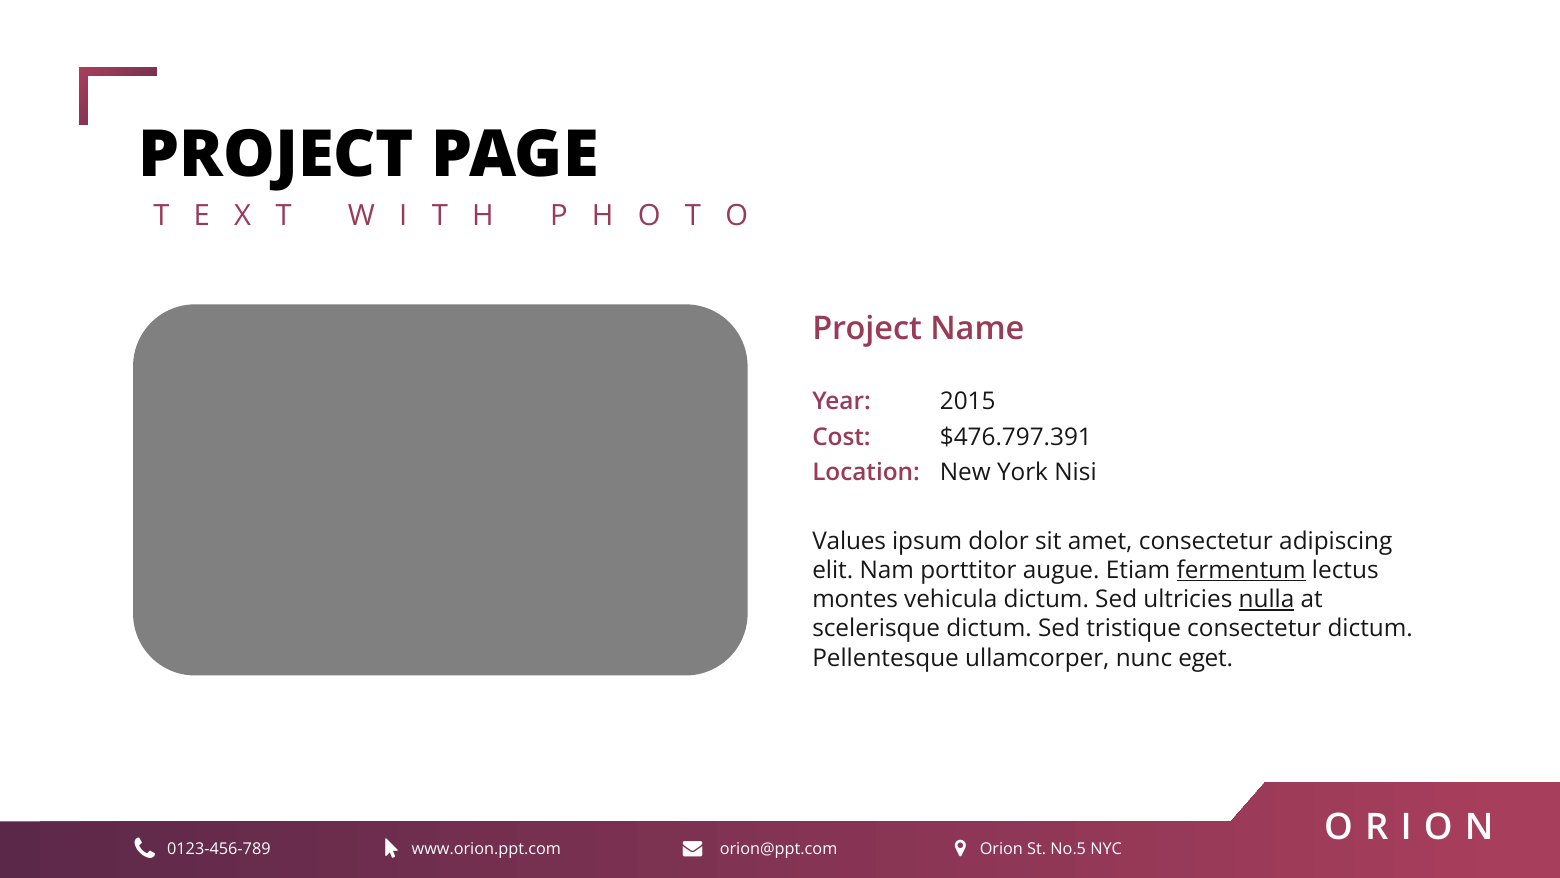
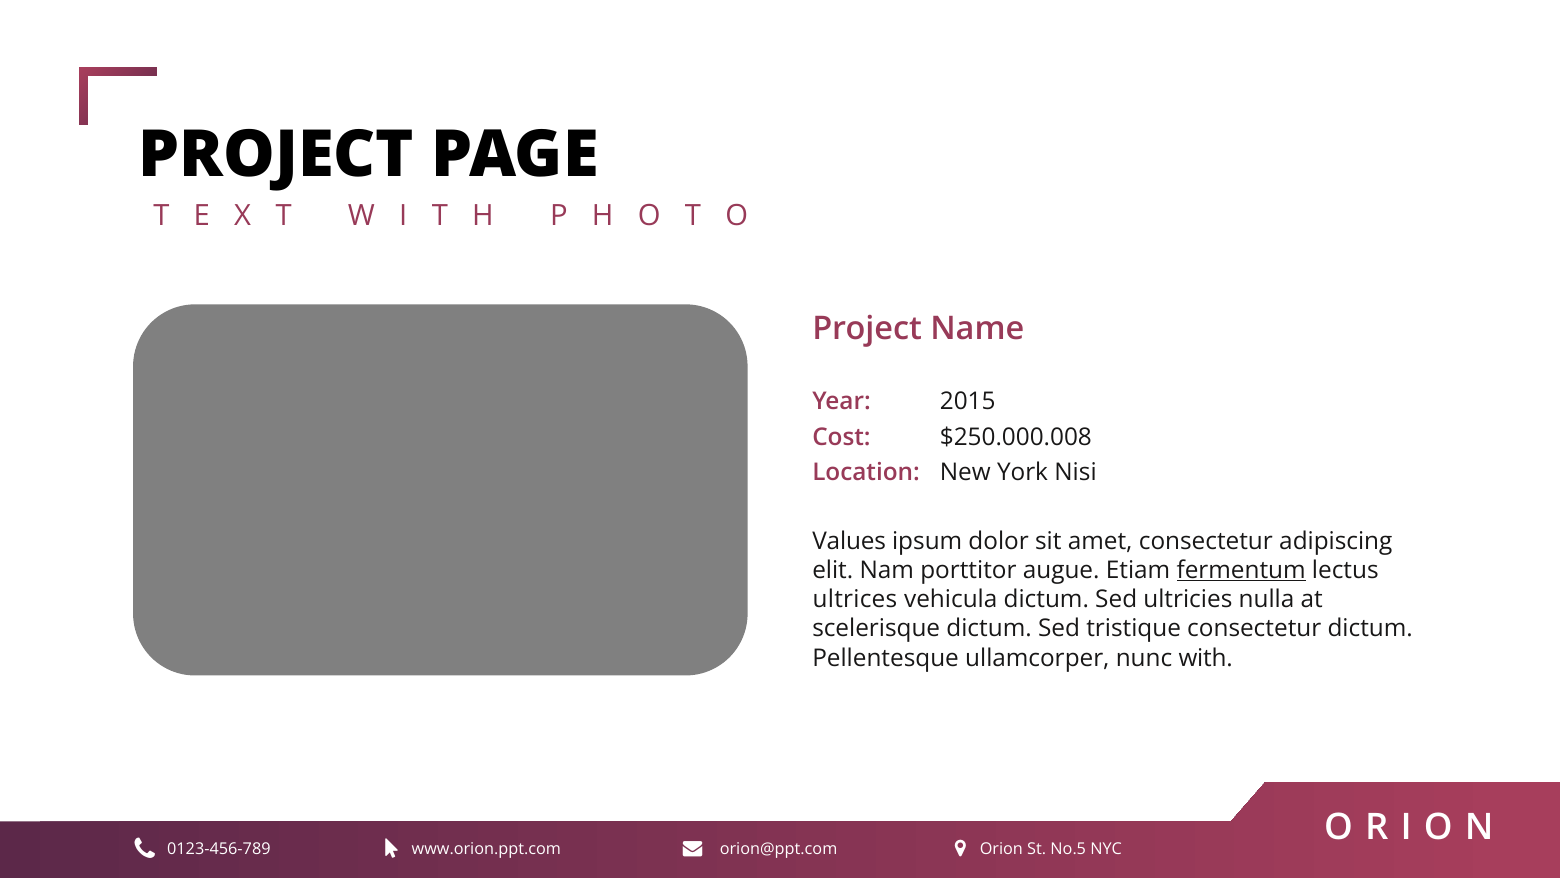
$476.797.391: $476.797.391 -> $250.000.008 (1016, 437)
montes: montes -> ultrices (855, 599)
nulla underline: present -> none (1266, 599)
eget: eget -> with (1206, 658)
